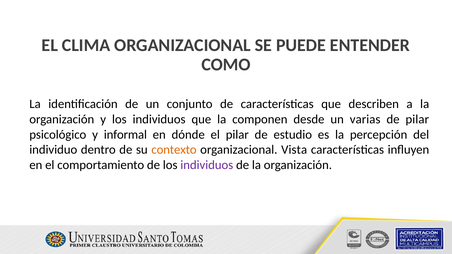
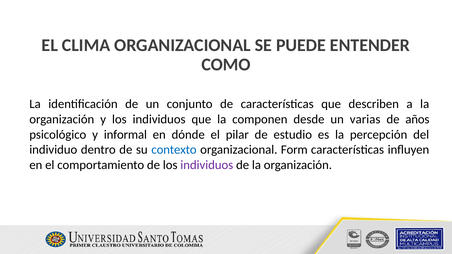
de pilar: pilar -> años (417, 119)
contexto colour: orange -> blue (174, 150)
Vista: Vista -> Form (294, 150)
